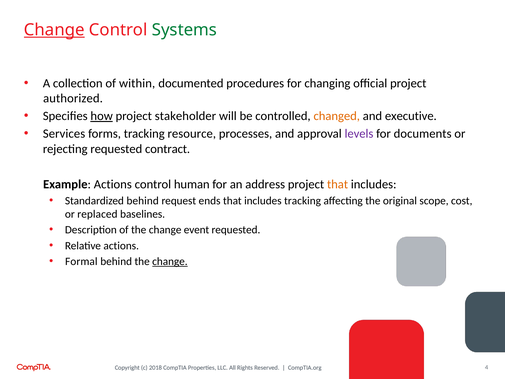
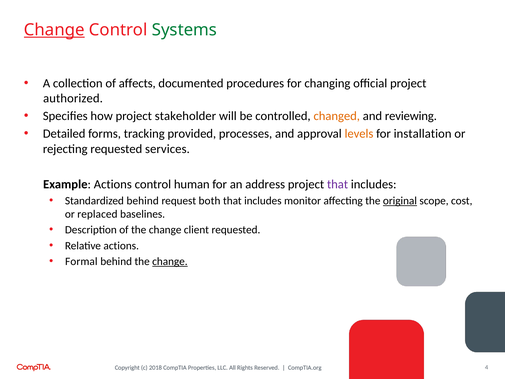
within: within -> affects (137, 83)
how underline: present -> none (102, 116)
executive: executive -> reviewing (411, 116)
Services: Services -> Detailed (64, 134)
resource: resource -> provided (192, 134)
levels colour: purple -> orange (359, 134)
documents: documents -> installation (423, 134)
contract: contract -> services (167, 149)
that colour: orange -> purple (338, 184)
ends: ends -> both (210, 201)
includes tracking: tracking -> monitor (303, 201)
original underline: none -> present (400, 201)
event: event -> client (196, 230)
